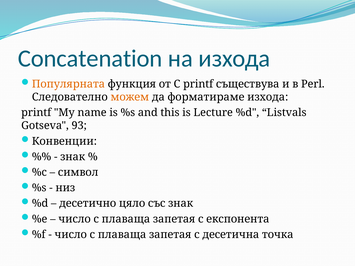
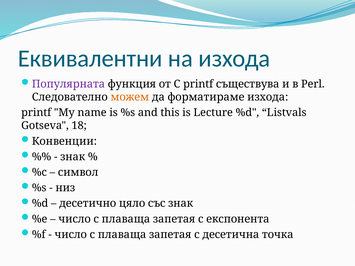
Concatenation: Concatenation -> Еквивалентни (90, 59)
Популярната colour: orange -> purple (68, 84)
93: 93 -> 18 (79, 126)
